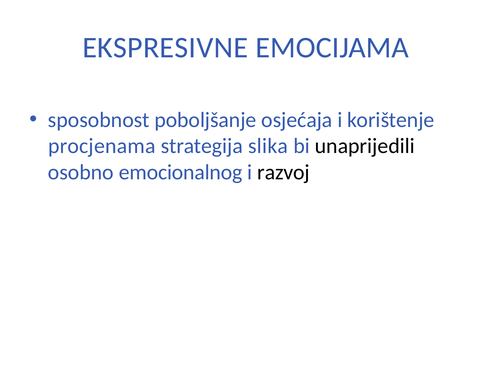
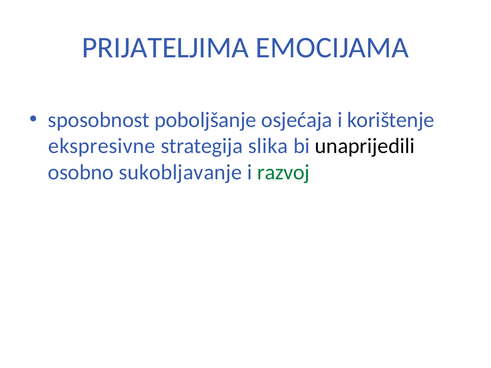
EKSPRESIVNE: EKSPRESIVNE -> PRIJATELJIMA (165, 48)
procjenama: procjenama -> ekspresivne (102, 146)
emocionalnog: emocionalnog -> sukobljavanje (180, 172)
razvoj colour: black -> green (284, 172)
